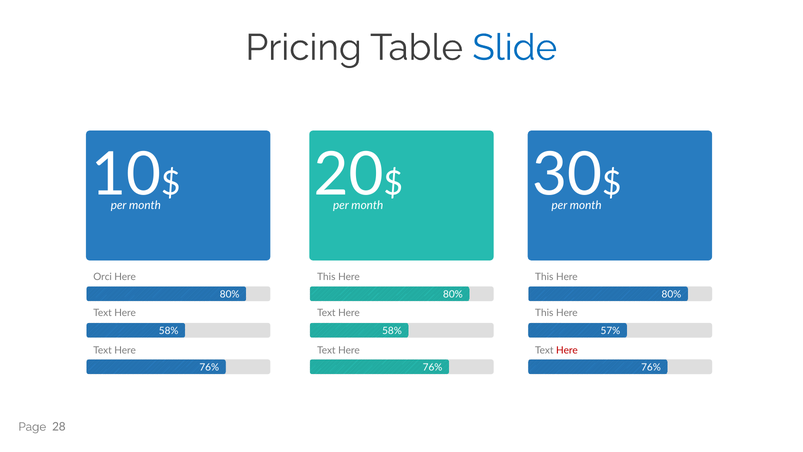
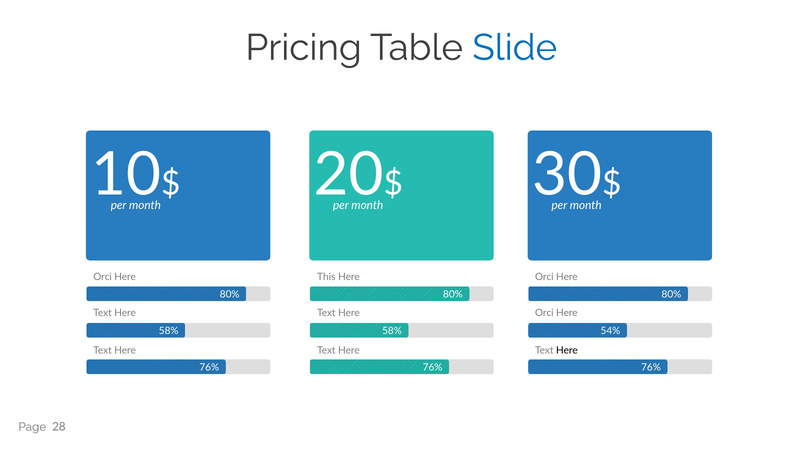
This: This -> Orci (544, 277)
This: This -> Orci (544, 313)
57%: 57% -> 54% (610, 331)
Here colour: red -> black (567, 350)
